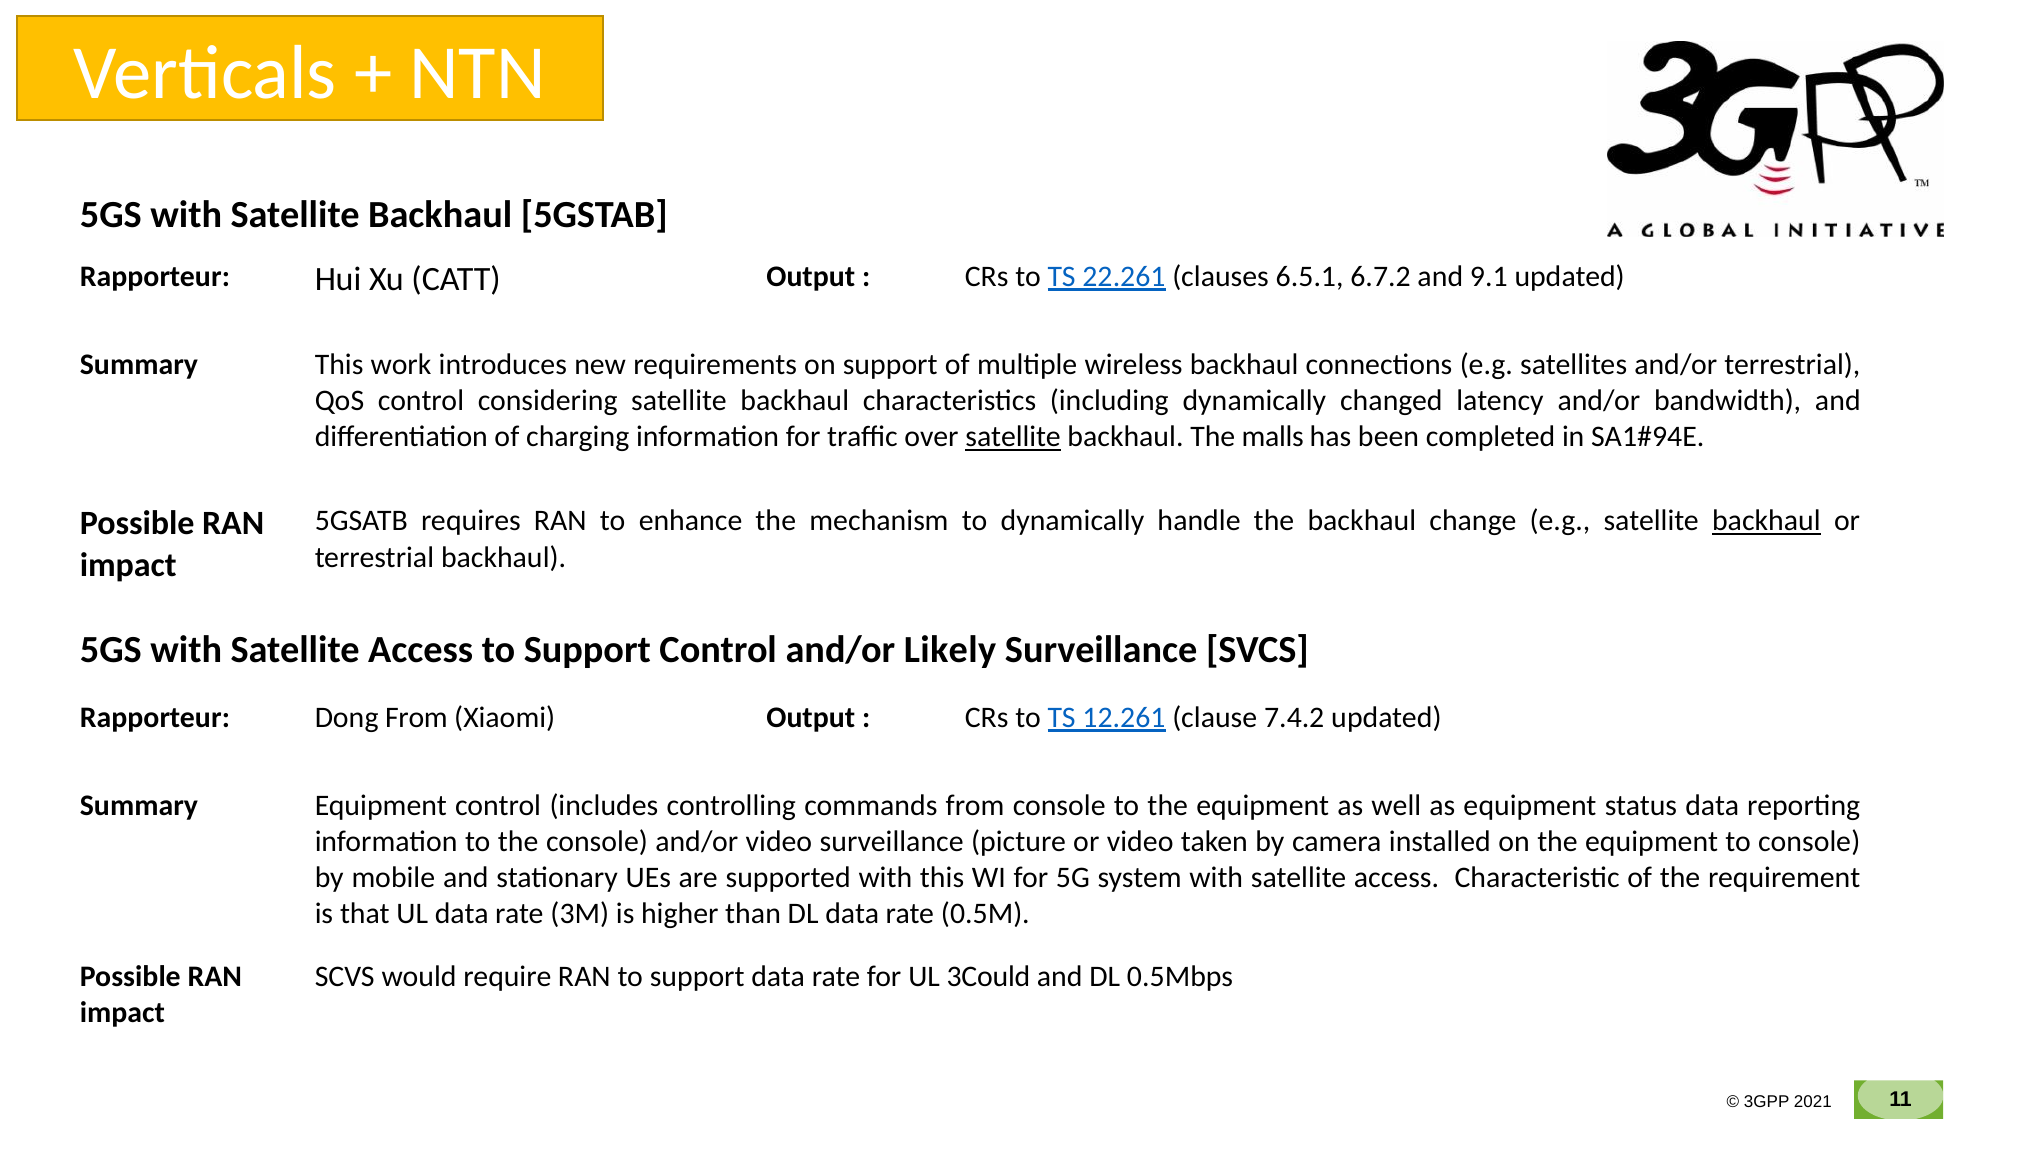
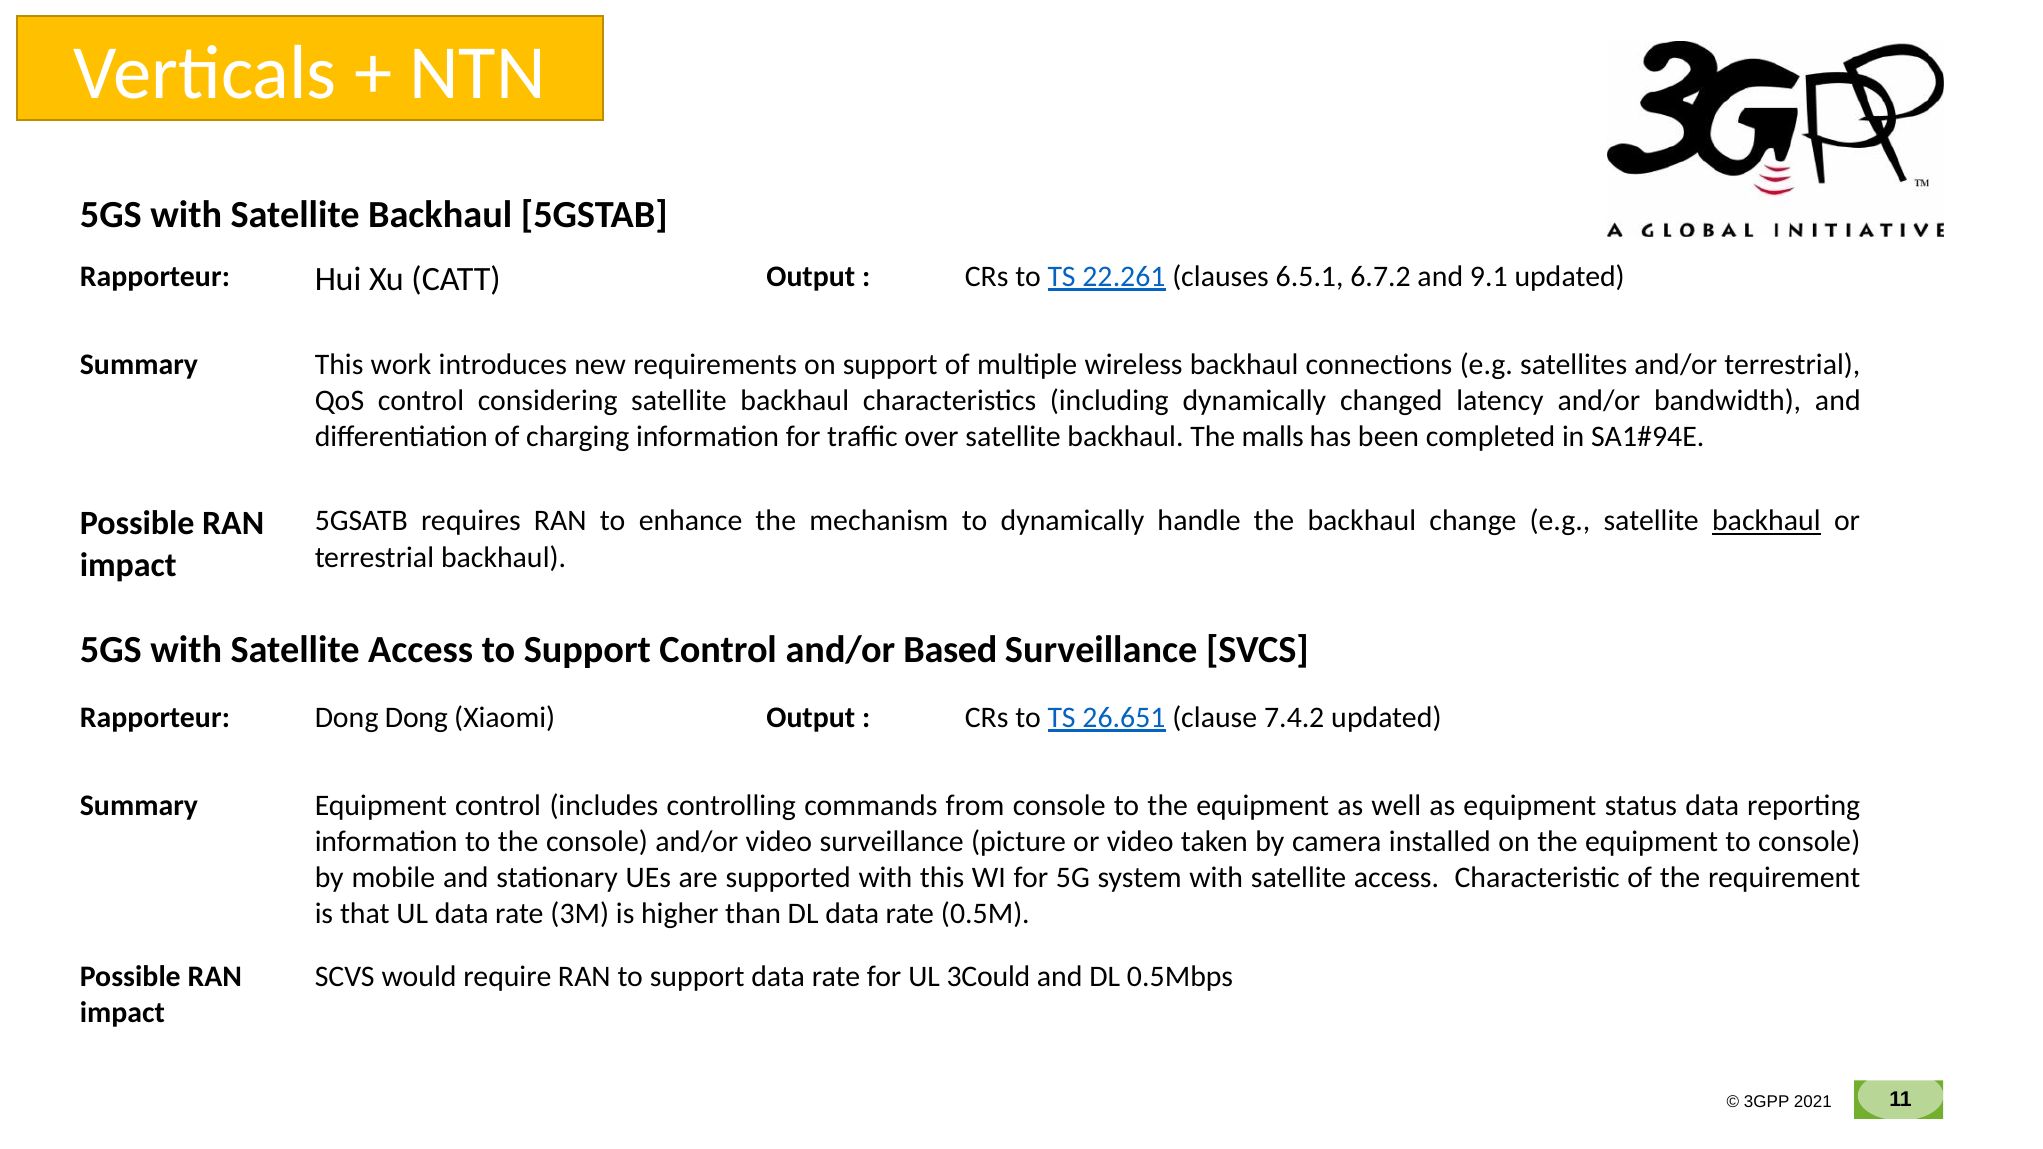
satellite underline: present -> none (1013, 437)
Likely: Likely -> Based (950, 650)
Dong From: From -> Dong (416, 718)
12.261: 12.261 -> 26.651 (1124, 718)
